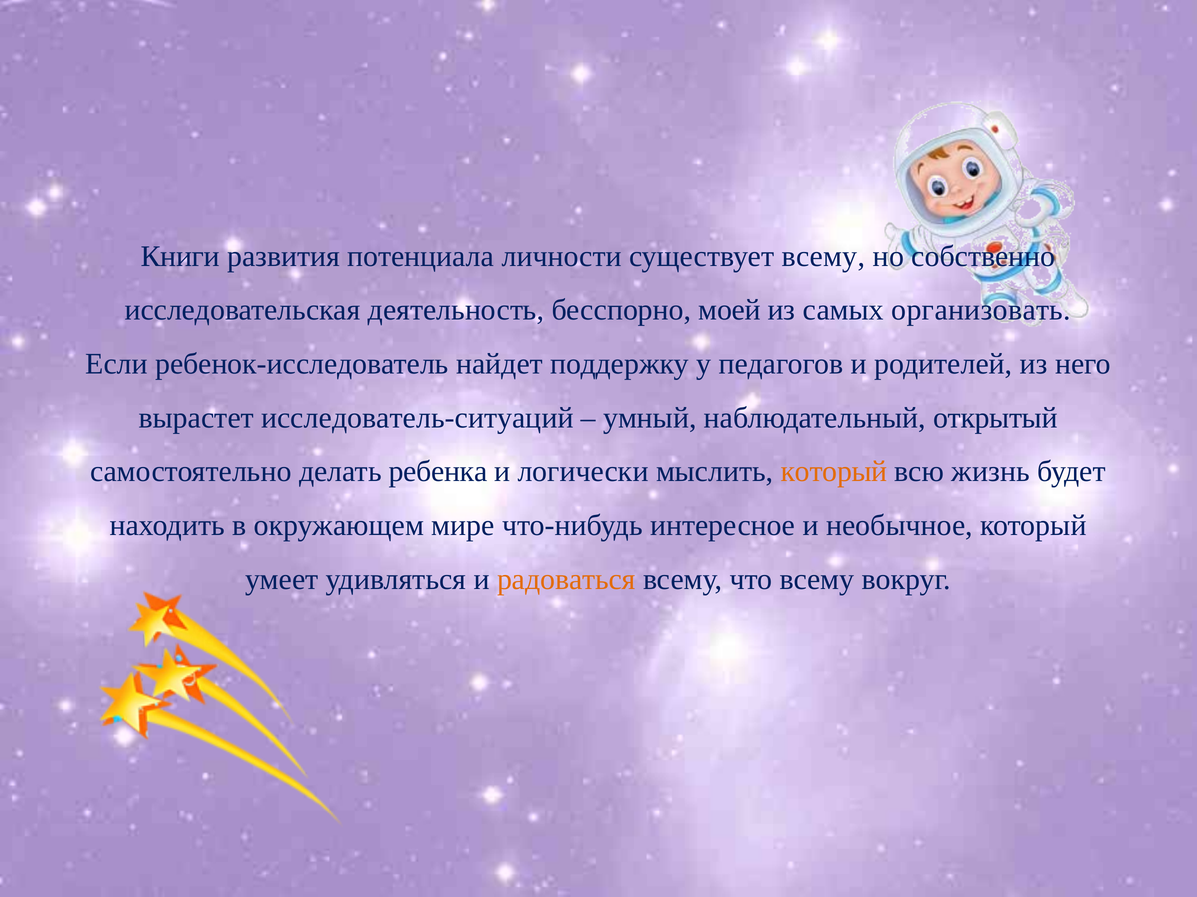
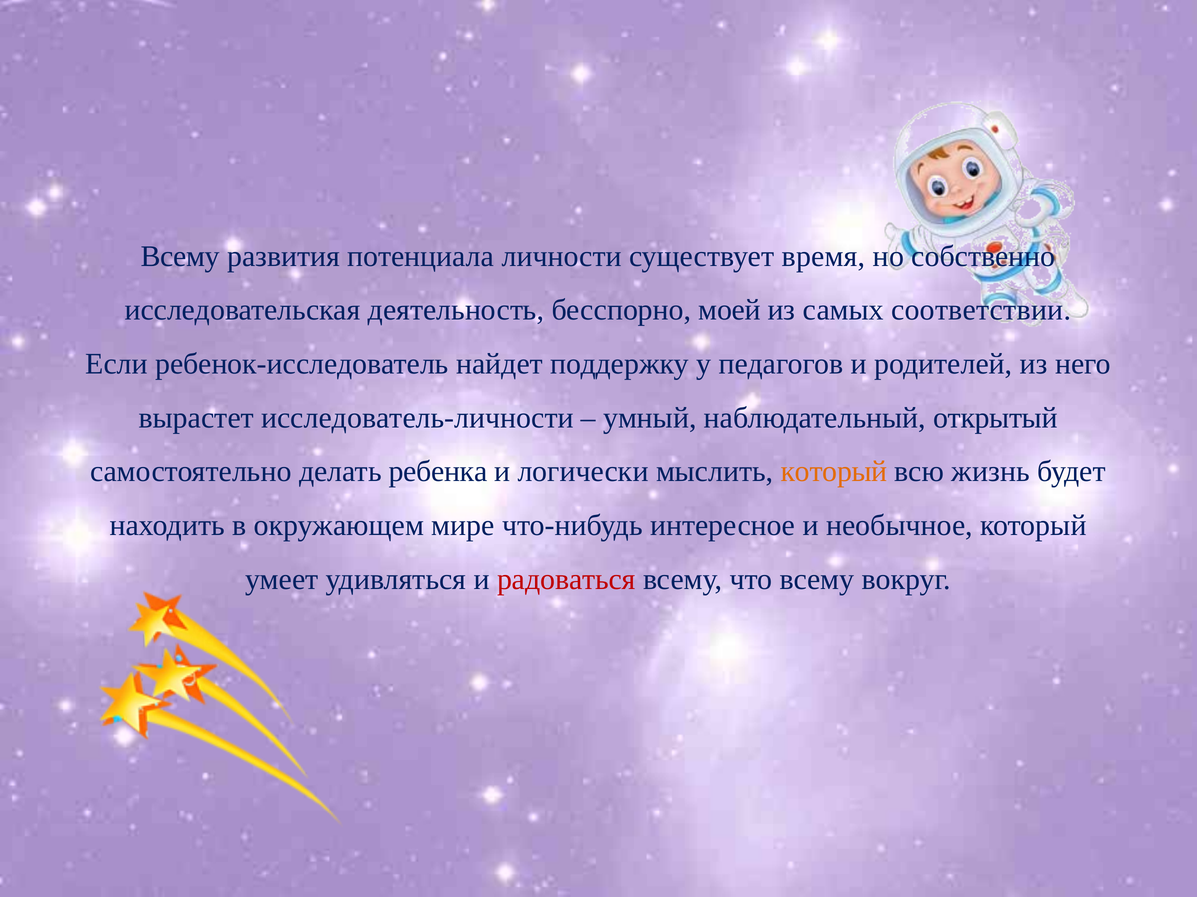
Книги: Книги -> Всему (180, 256)
существует всему: всему -> время (823, 256)
организовать: организовать -> соответствии (981, 310)
исследователь-ситуаций: исследователь-ситуаций -> исследователь-личности (417, 418)
радоваться colour: orange -> red (566, 580)
